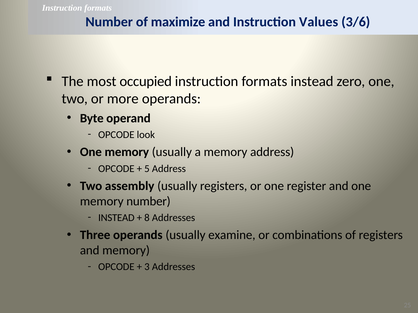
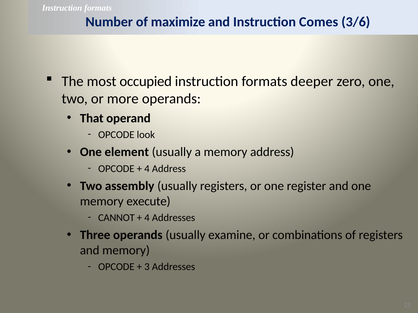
Values: Values -> Comes (319, 22)
formats instead: instead -> deeper (312, 81)
Byte: Byte -> That (92, 118)
memory: memory -> element (127, 152)
5: 5 -> 4 (147, 169)
memory number: number -> execute (148, 202)
INSTEAD: INSTEAD -> CANNOT (116, 218)
8: 8 -> 4 (147, 218)
